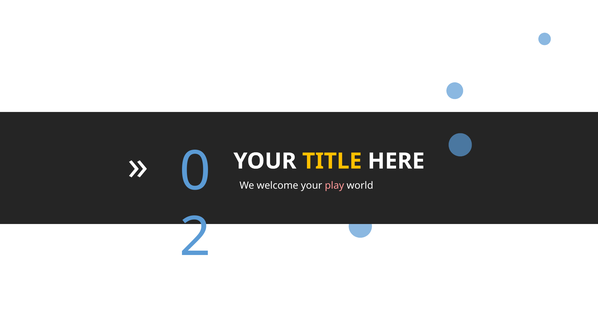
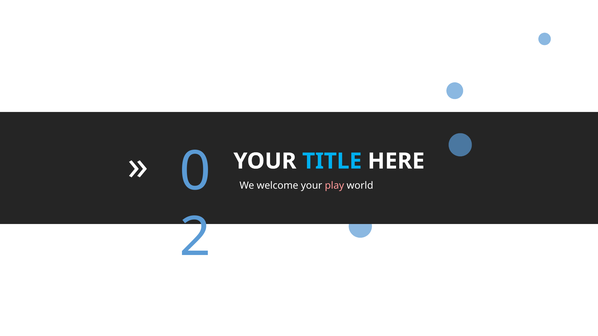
TITLE colour: yellow -> light blue (332, 161)
